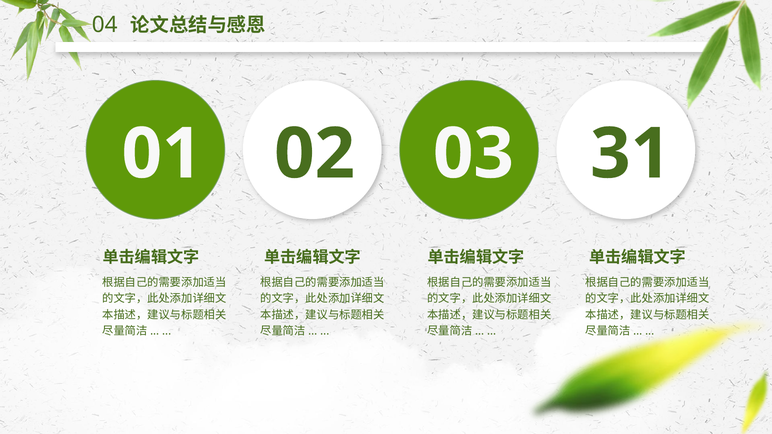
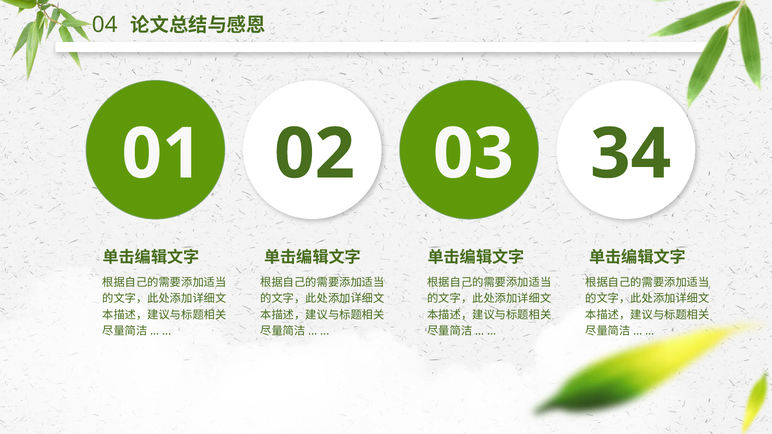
31: 31 -> 34 (631, 154)
